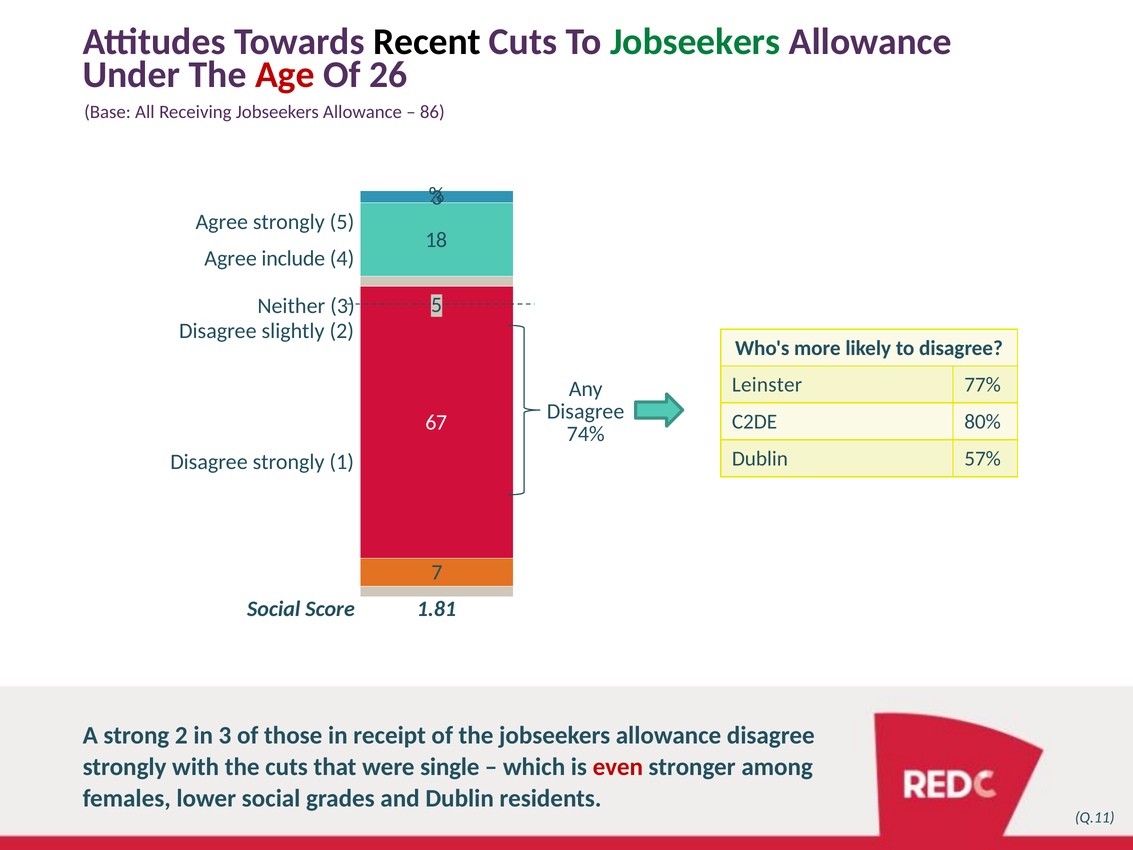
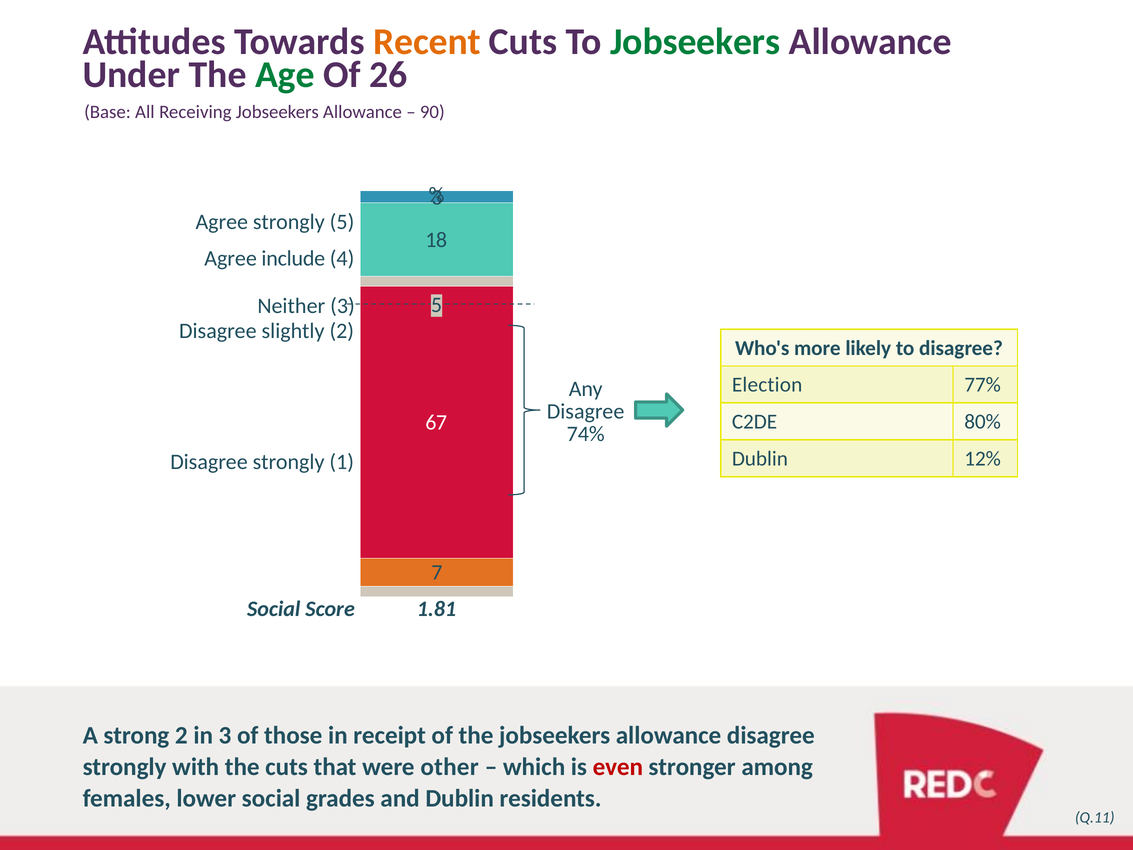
Recent colour: black -> orange (427, 42)
Age colour: red -> green (285, 75)
86: 86 -> 90 (432, 112)
Leinster: Leinster -> Election (767, 385)
57%: 57% -> 12% (983, 459)
single: single -> other (450, 767)
